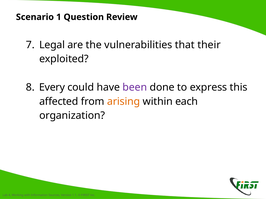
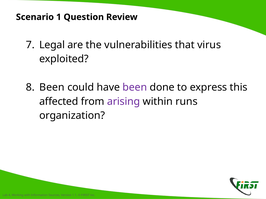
their: their -> virus (209, 45)
Every: Every -> Been (52, 87)
arising colour: orange -> purple (124, 102)
each: each -> runs (186, 102)
